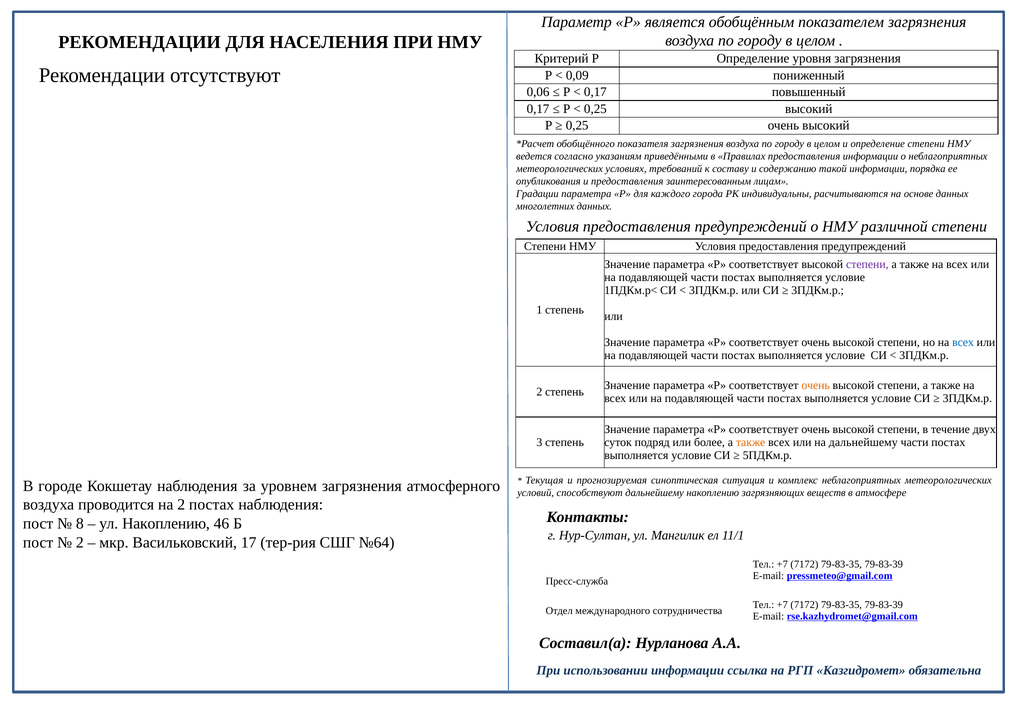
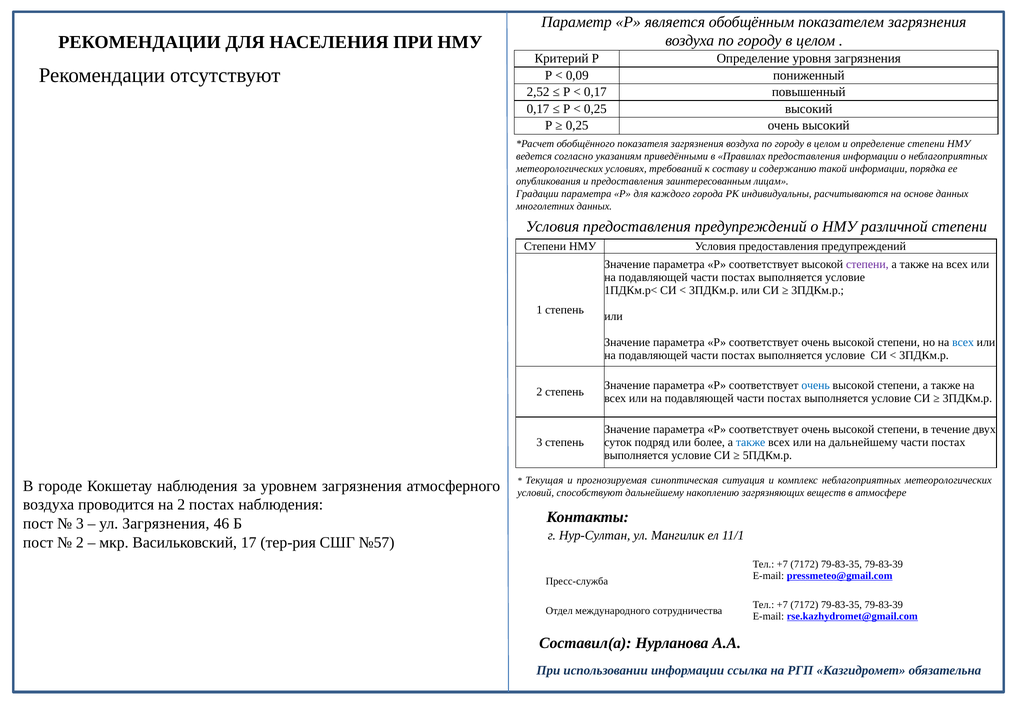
0,06: 0,06 -> 2,52 (538, 92)
очень colour: orange -> blue (816, 385)
также colour: orange -> blue (751, 443)
8: 8 -> 3 (80, 524)
ул Накоплению: Накоплению -> Загрязнения (166, 524)
№64: №64 -> №57 (377, 542)
